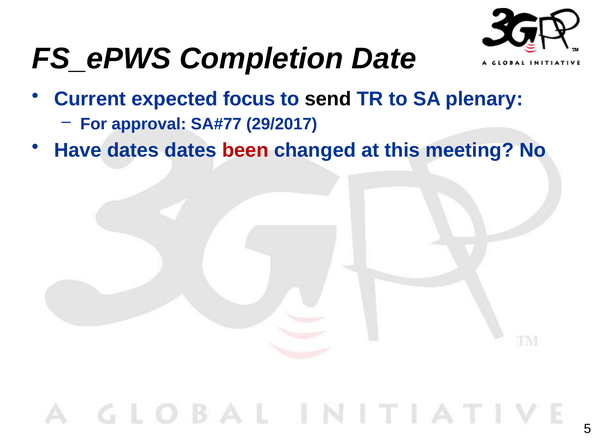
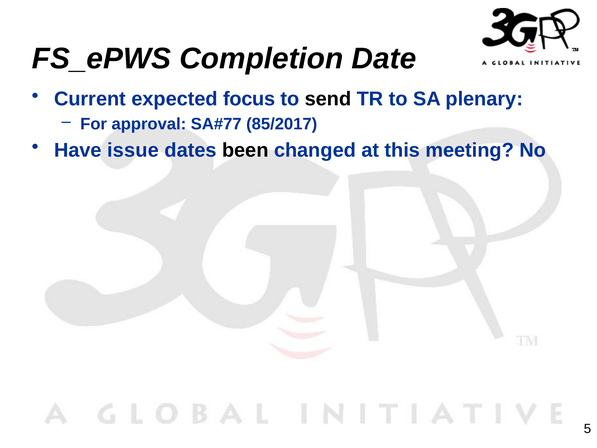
29/2017: 29/2017 -> 85/2017 (282, 124)
Have dates: dates -> issue (133, 150)
been colour: red -> black (245, 150)
